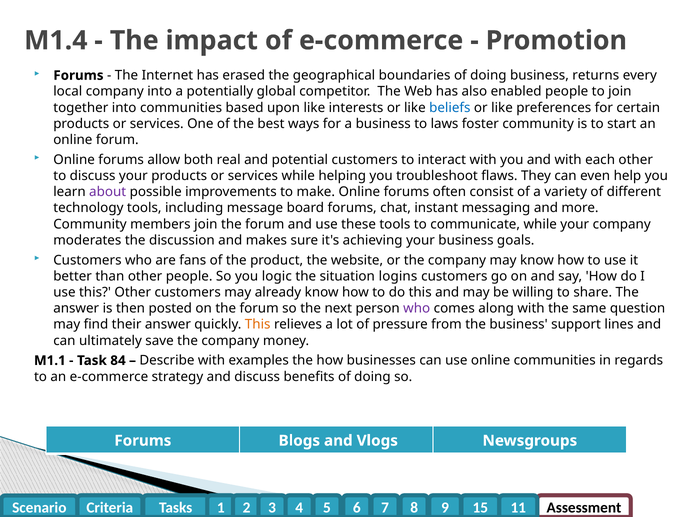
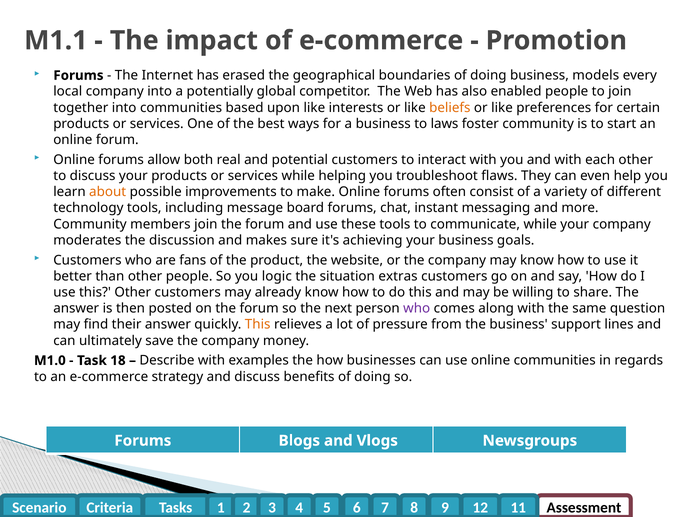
M1.4: M1.4 -> M1.1 (56, 40)
returns: returns -> models (596, 75)
beliefs colour: blue -> orange (450, 108)
about colour: purple -> orange (108, 192)
logins: logins -> extras (398, 276)
M1.1: M1.1 -> M1.0 (50, 360)
84: 84 -> 18 (118, 360)
15: 15 -> 12 (480, 507)
